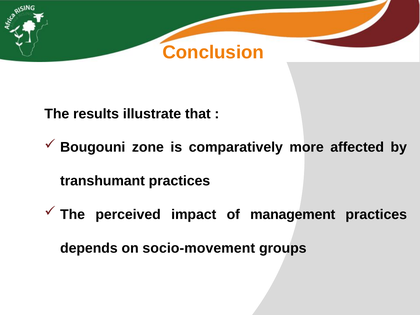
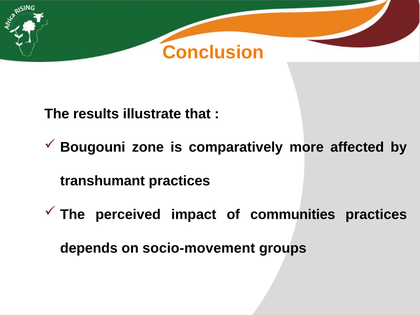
management: management -> communities (293, 215)
